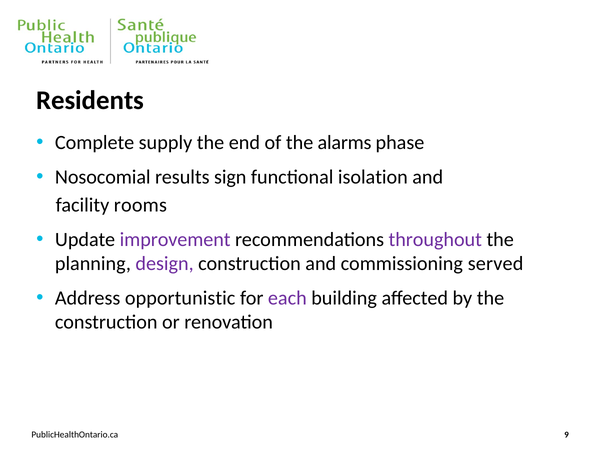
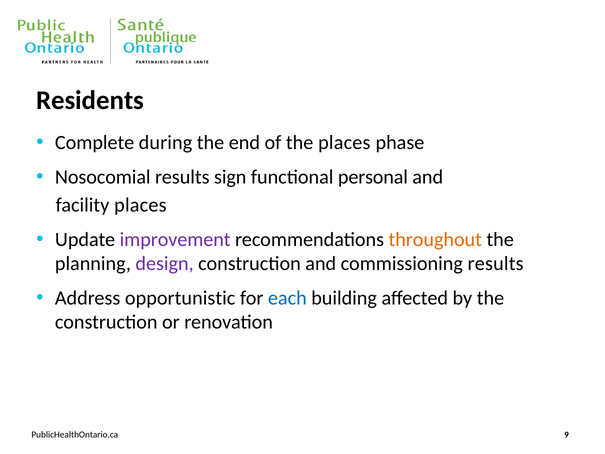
supply: supply -> during (165, 143)
the alarms: alarms -> places (344, 143)
isolation: isolation -> personal (373, 177)
facility rooms: rooms -> places (140, 205)
throughout colour: purple -> orange (435, 239)
commissioning served: served -> results (496, 264)
each colour: purple -> blue (287, 298)
